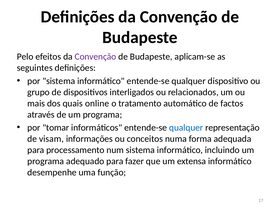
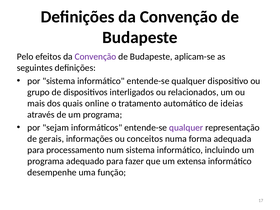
factos: factos -> ideias (232, 103)
tomar: tomar -> sejam (56, 128)
qualquer colour: blue -> purple (186, 128)
visam: visam -> gerais (51, 139)
